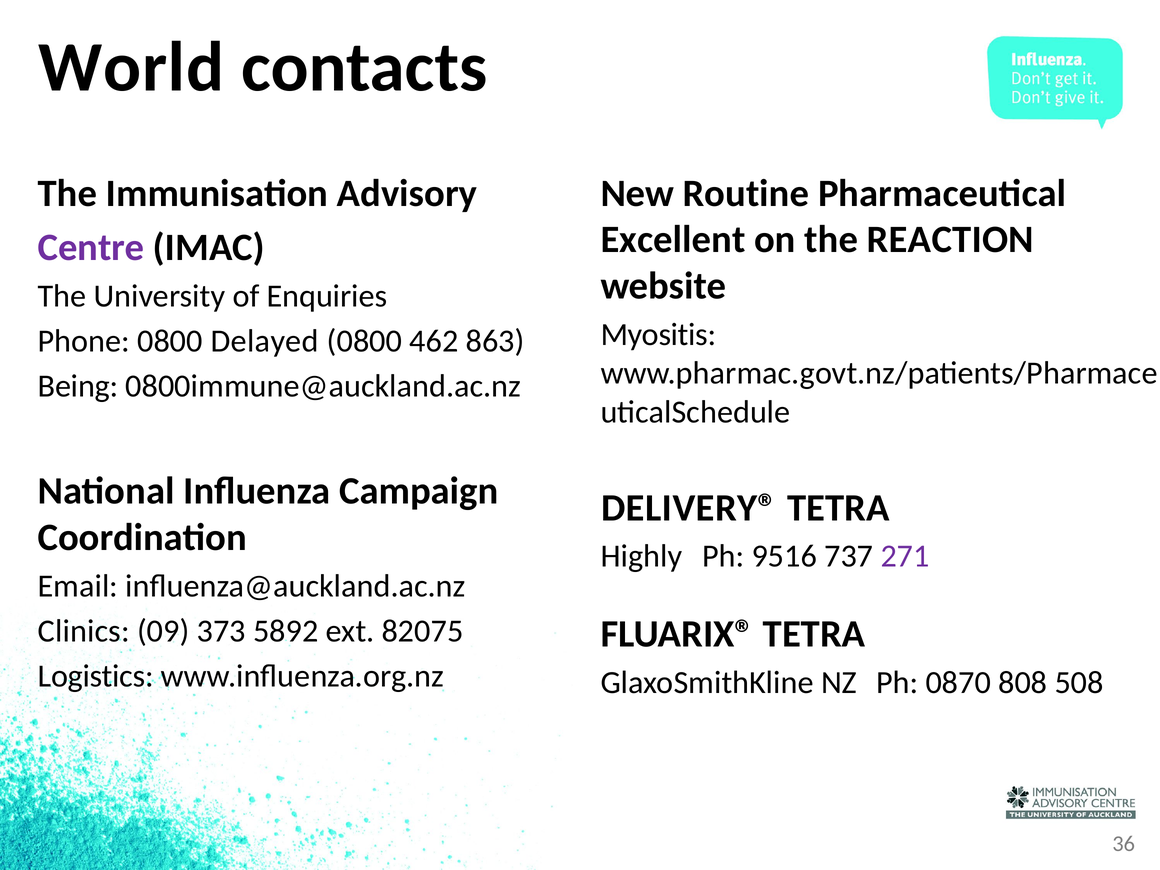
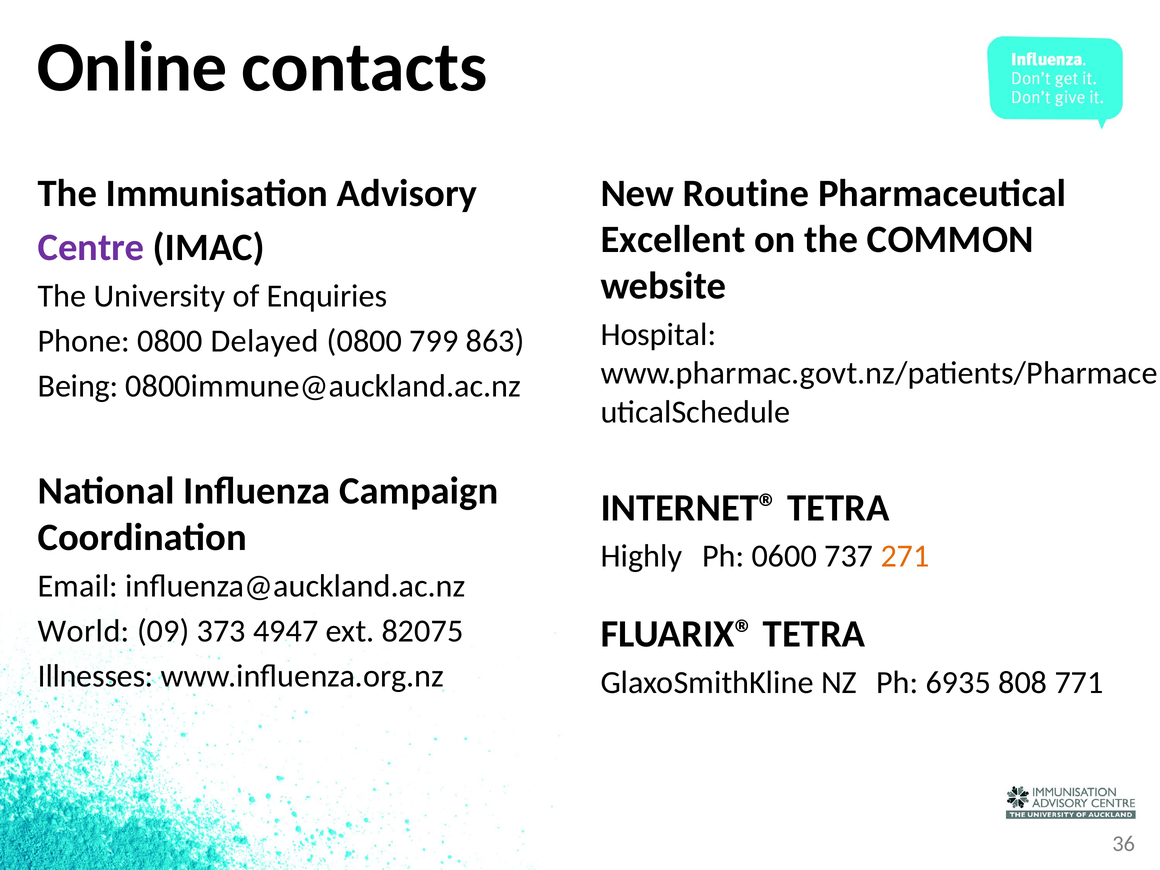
World: World -> Online (132, 67)
REACTION: REACTION -> COMMON (950, 240)
Myositis: Myositis -> Hospital (658, 335)
462: 462 -> 799 (434, 341)
DELIVERY®: DELIVERY® -> INTERNET® (689, 508)
9516: 9516 -> 0600 (784, 556)
271 colour: purple -> orange (905, 556)
Clinics: Clinics -> World (84, 631)
5892: 5892 -> 4947 (286, 631)
Logistics: Logistics -> Illnesses (96, 676)
0870: 0870 -> 6935 (958, 683)
508: 508 -> 771 (1079, 683)
